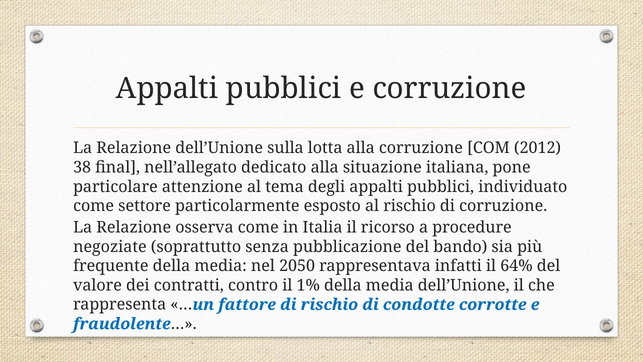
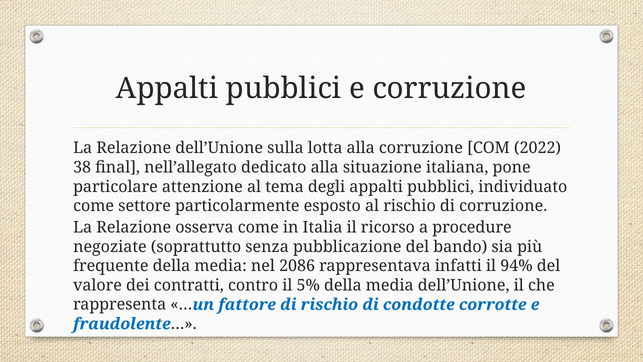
2012: 2012 -> 2022 (538, 148)
2050: 2050 -> 2086 (297, 266)
64%: 64% -> 94% (516, 266)
1%: 1% -> 5% (308, 285)
